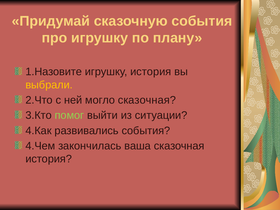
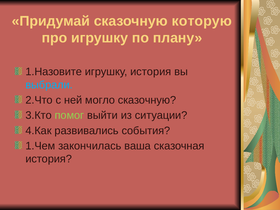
сказочную события: события -> которую (202, 21)
выбрали colour: yellow -> light blue (49, 85)
могло сказочная: сказочная -> сказочную (147, 100)
4.Чем: 4.Чем -> 1.Чем (40, 146)
